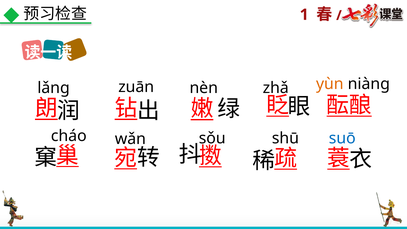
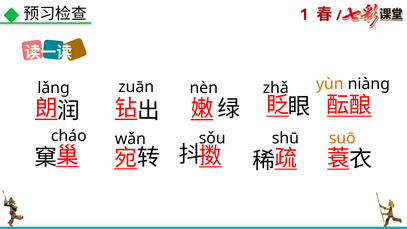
suō colour: blue -> orange (342, 138)
